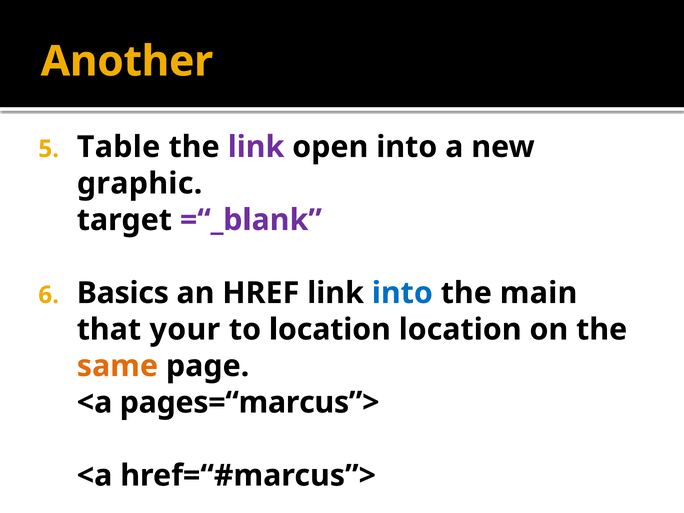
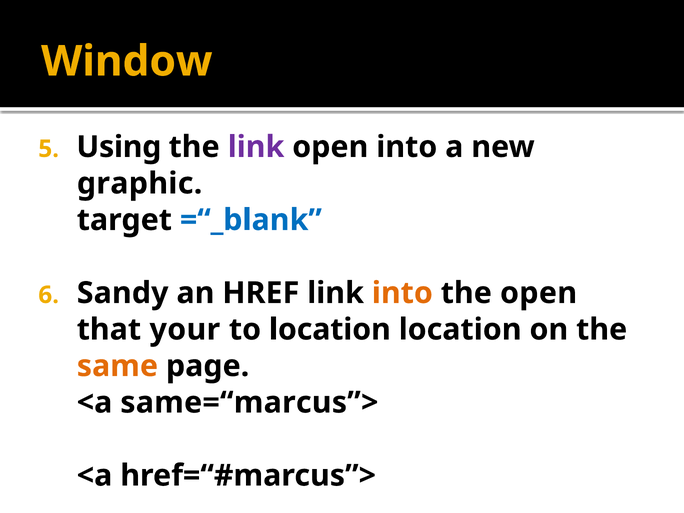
Another: Another -> Window (127, 61)
Table: Table -> Using (119, 147)
=“_blank colour: purple -> blue (251, 220)
Basics: Basics -> Sandy (123, 293)
into colour: blue -> orange (402, 293)
the main: main -> open (539, 293)
pages=“marcus”>: pages=“marcus”> -> same=“marcus”> (249, 403)
